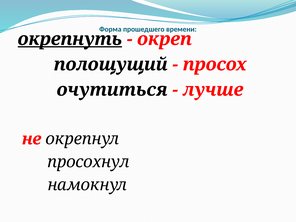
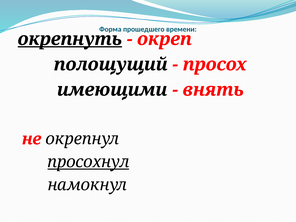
очутиться: очутиться -> имеющими (112, 90)
лучше: лучше -> внять (213, 90)
просохнул underline: none -> present (88, 162)
